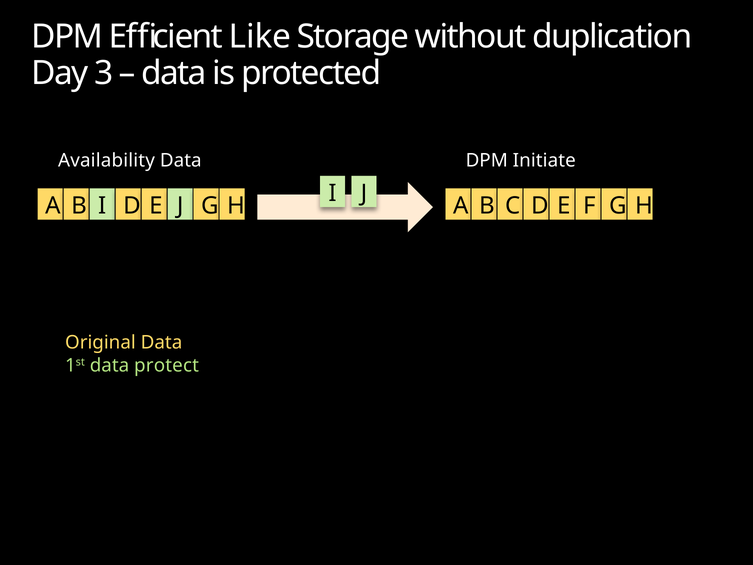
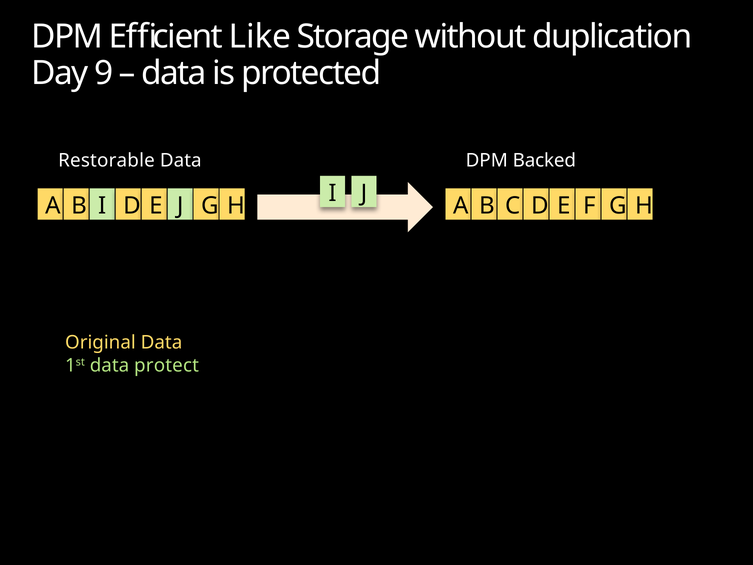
3: 3 -> 9 (104, 73)
Availability: Availability -> Restorable (106, 161)
Initiate: Initiate -> Backed (544, 161)
